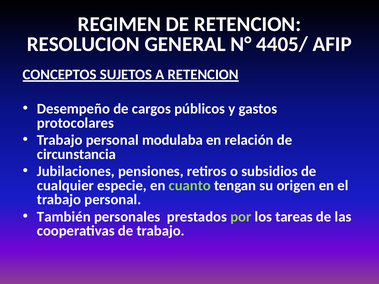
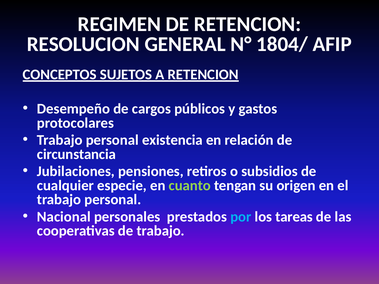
4405/: 4405/ -> 1804/ (282, 44)
modulaba: modulaba -> existencia (172, 140)
También: También -> Nacional (64, 217)
por colour: light green -> light blue (241, 217)
